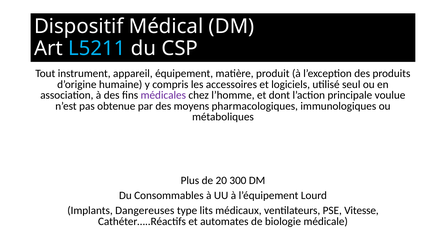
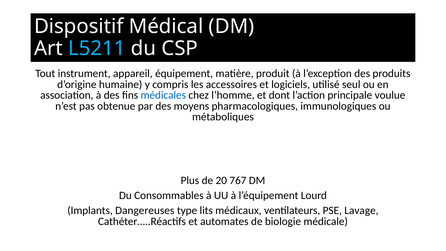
médicales colour: purple -> blue (163, 95)
300: 300 -> 767 (238, 180)
Vitesse: Vitesse -> Lavage (361, 210)
